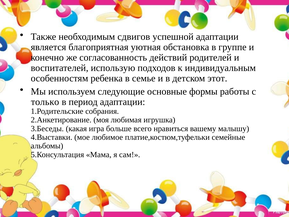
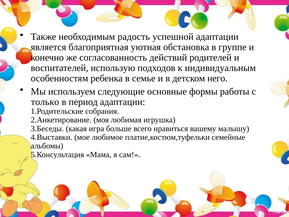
сдвигов: сдвигов -> радость (134, 37)
этот: этот -> него (217, 78)
